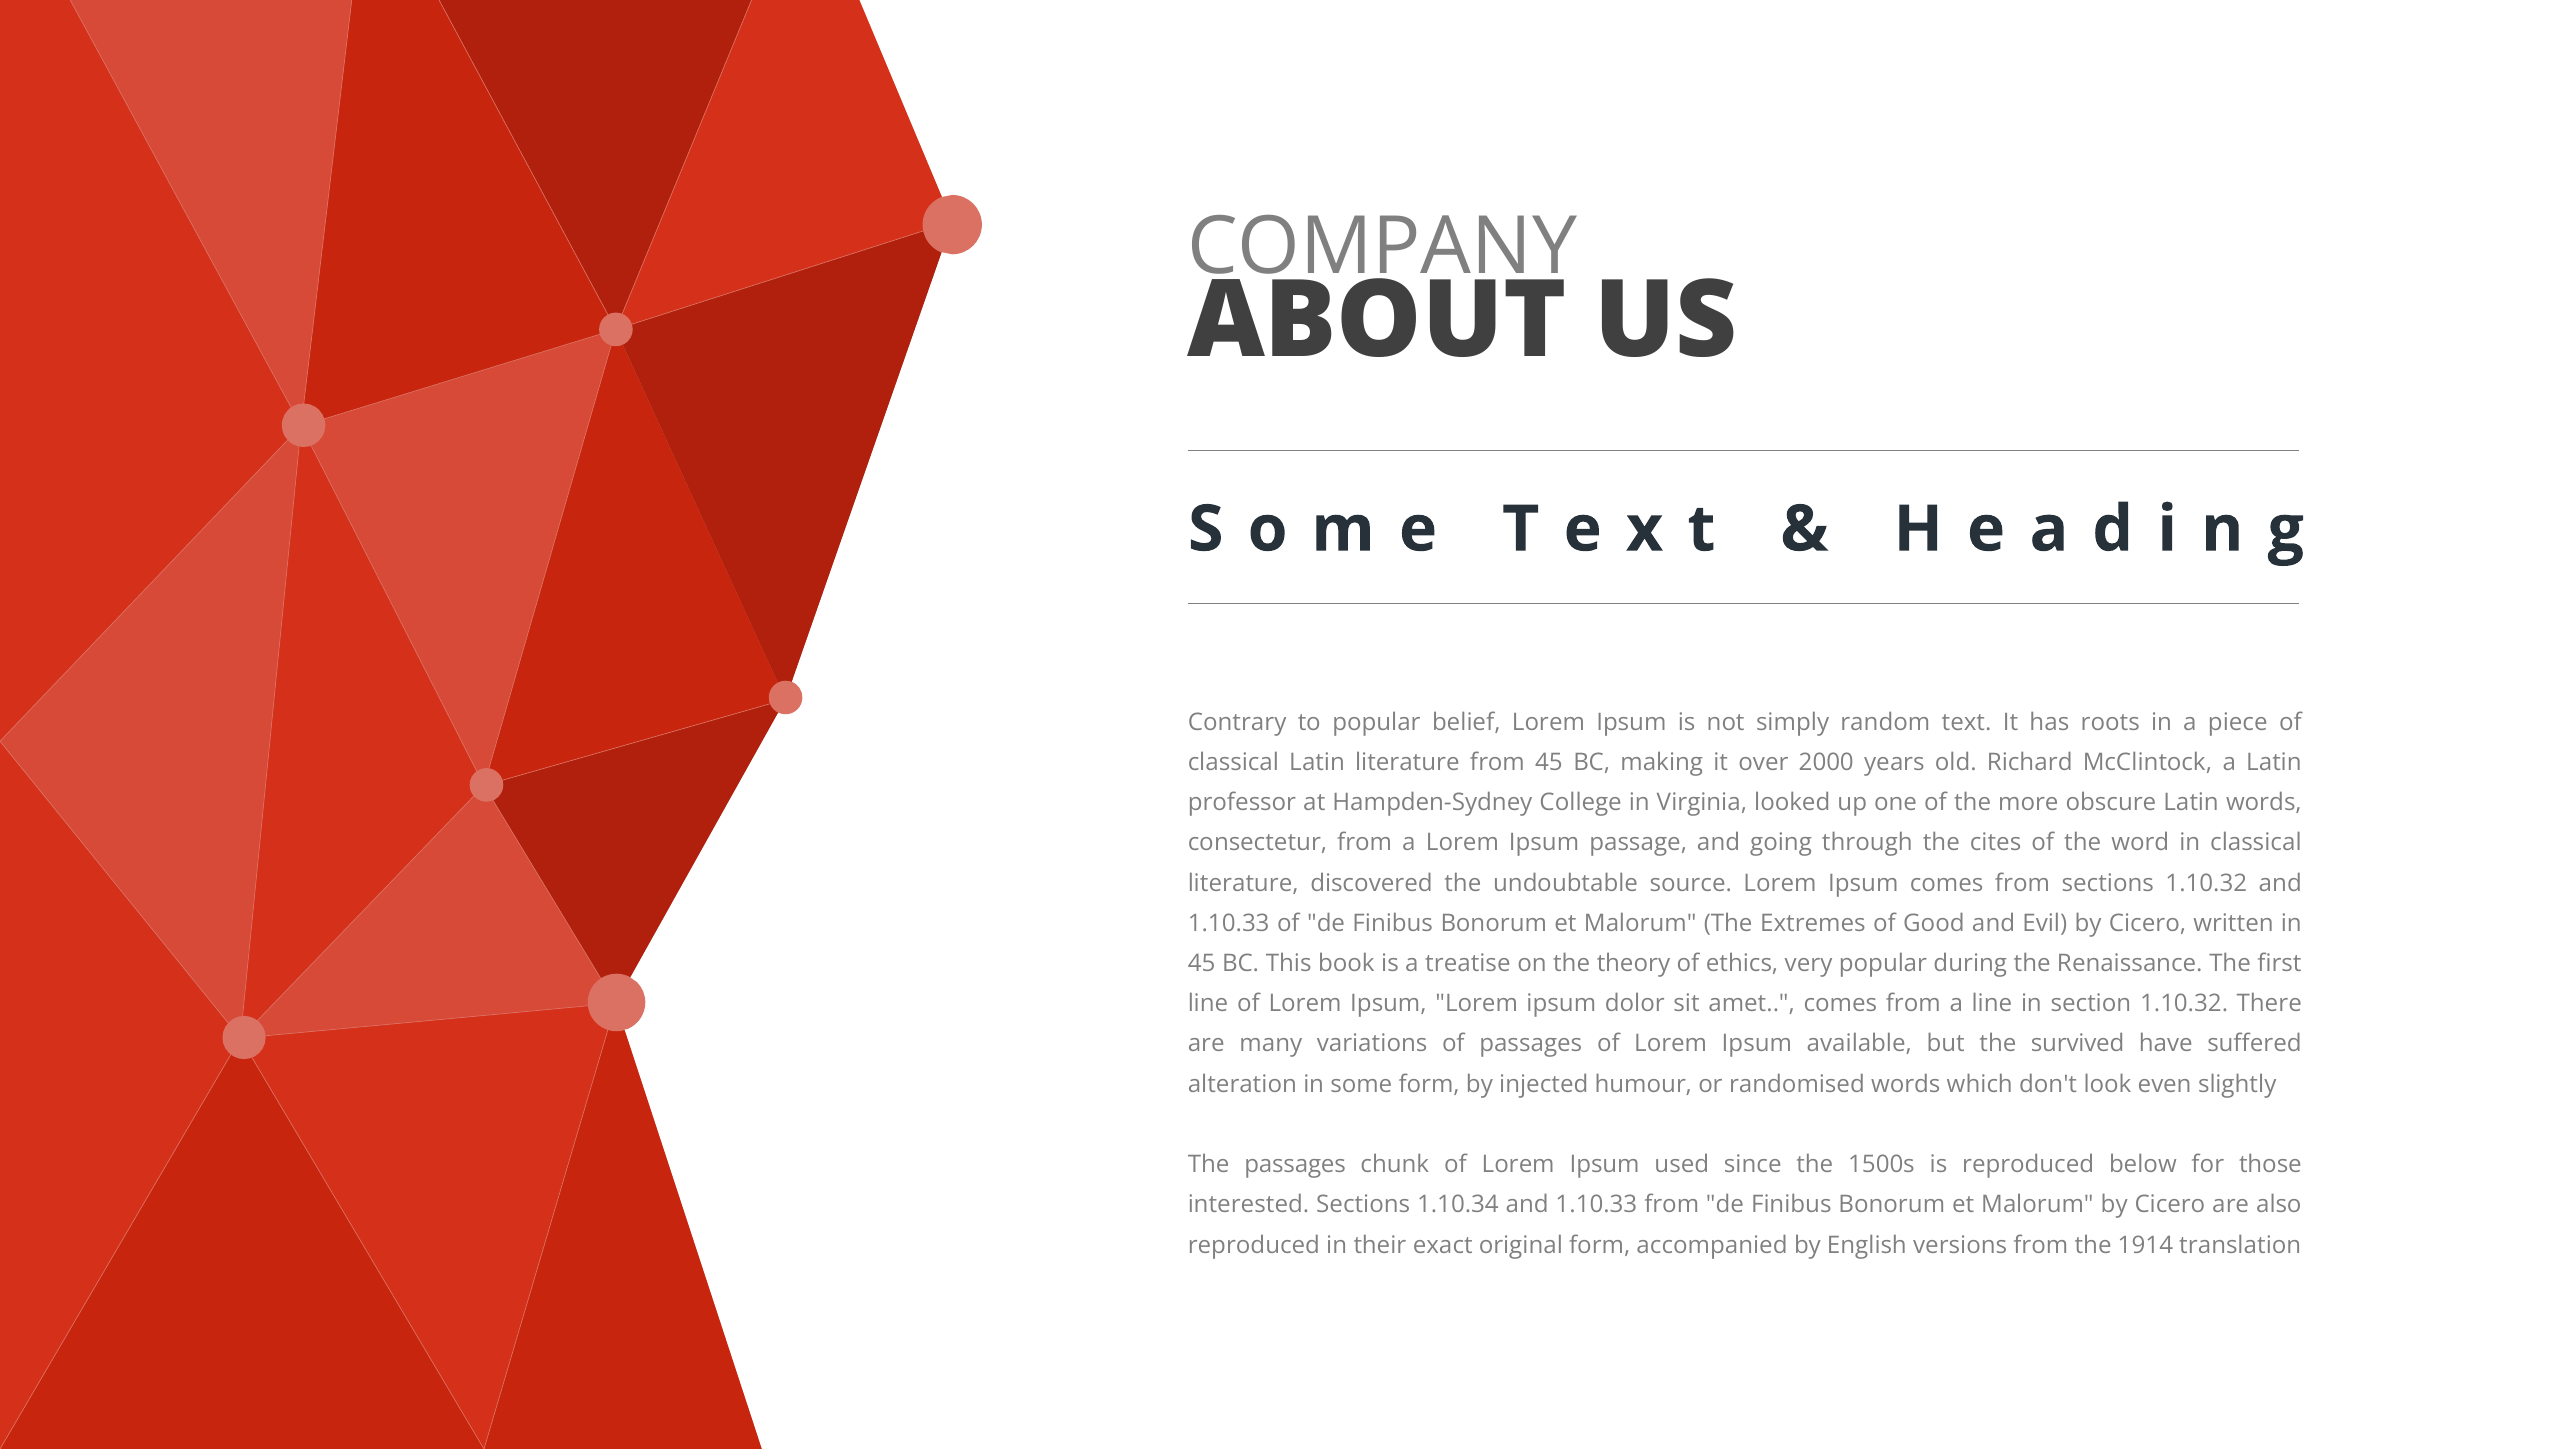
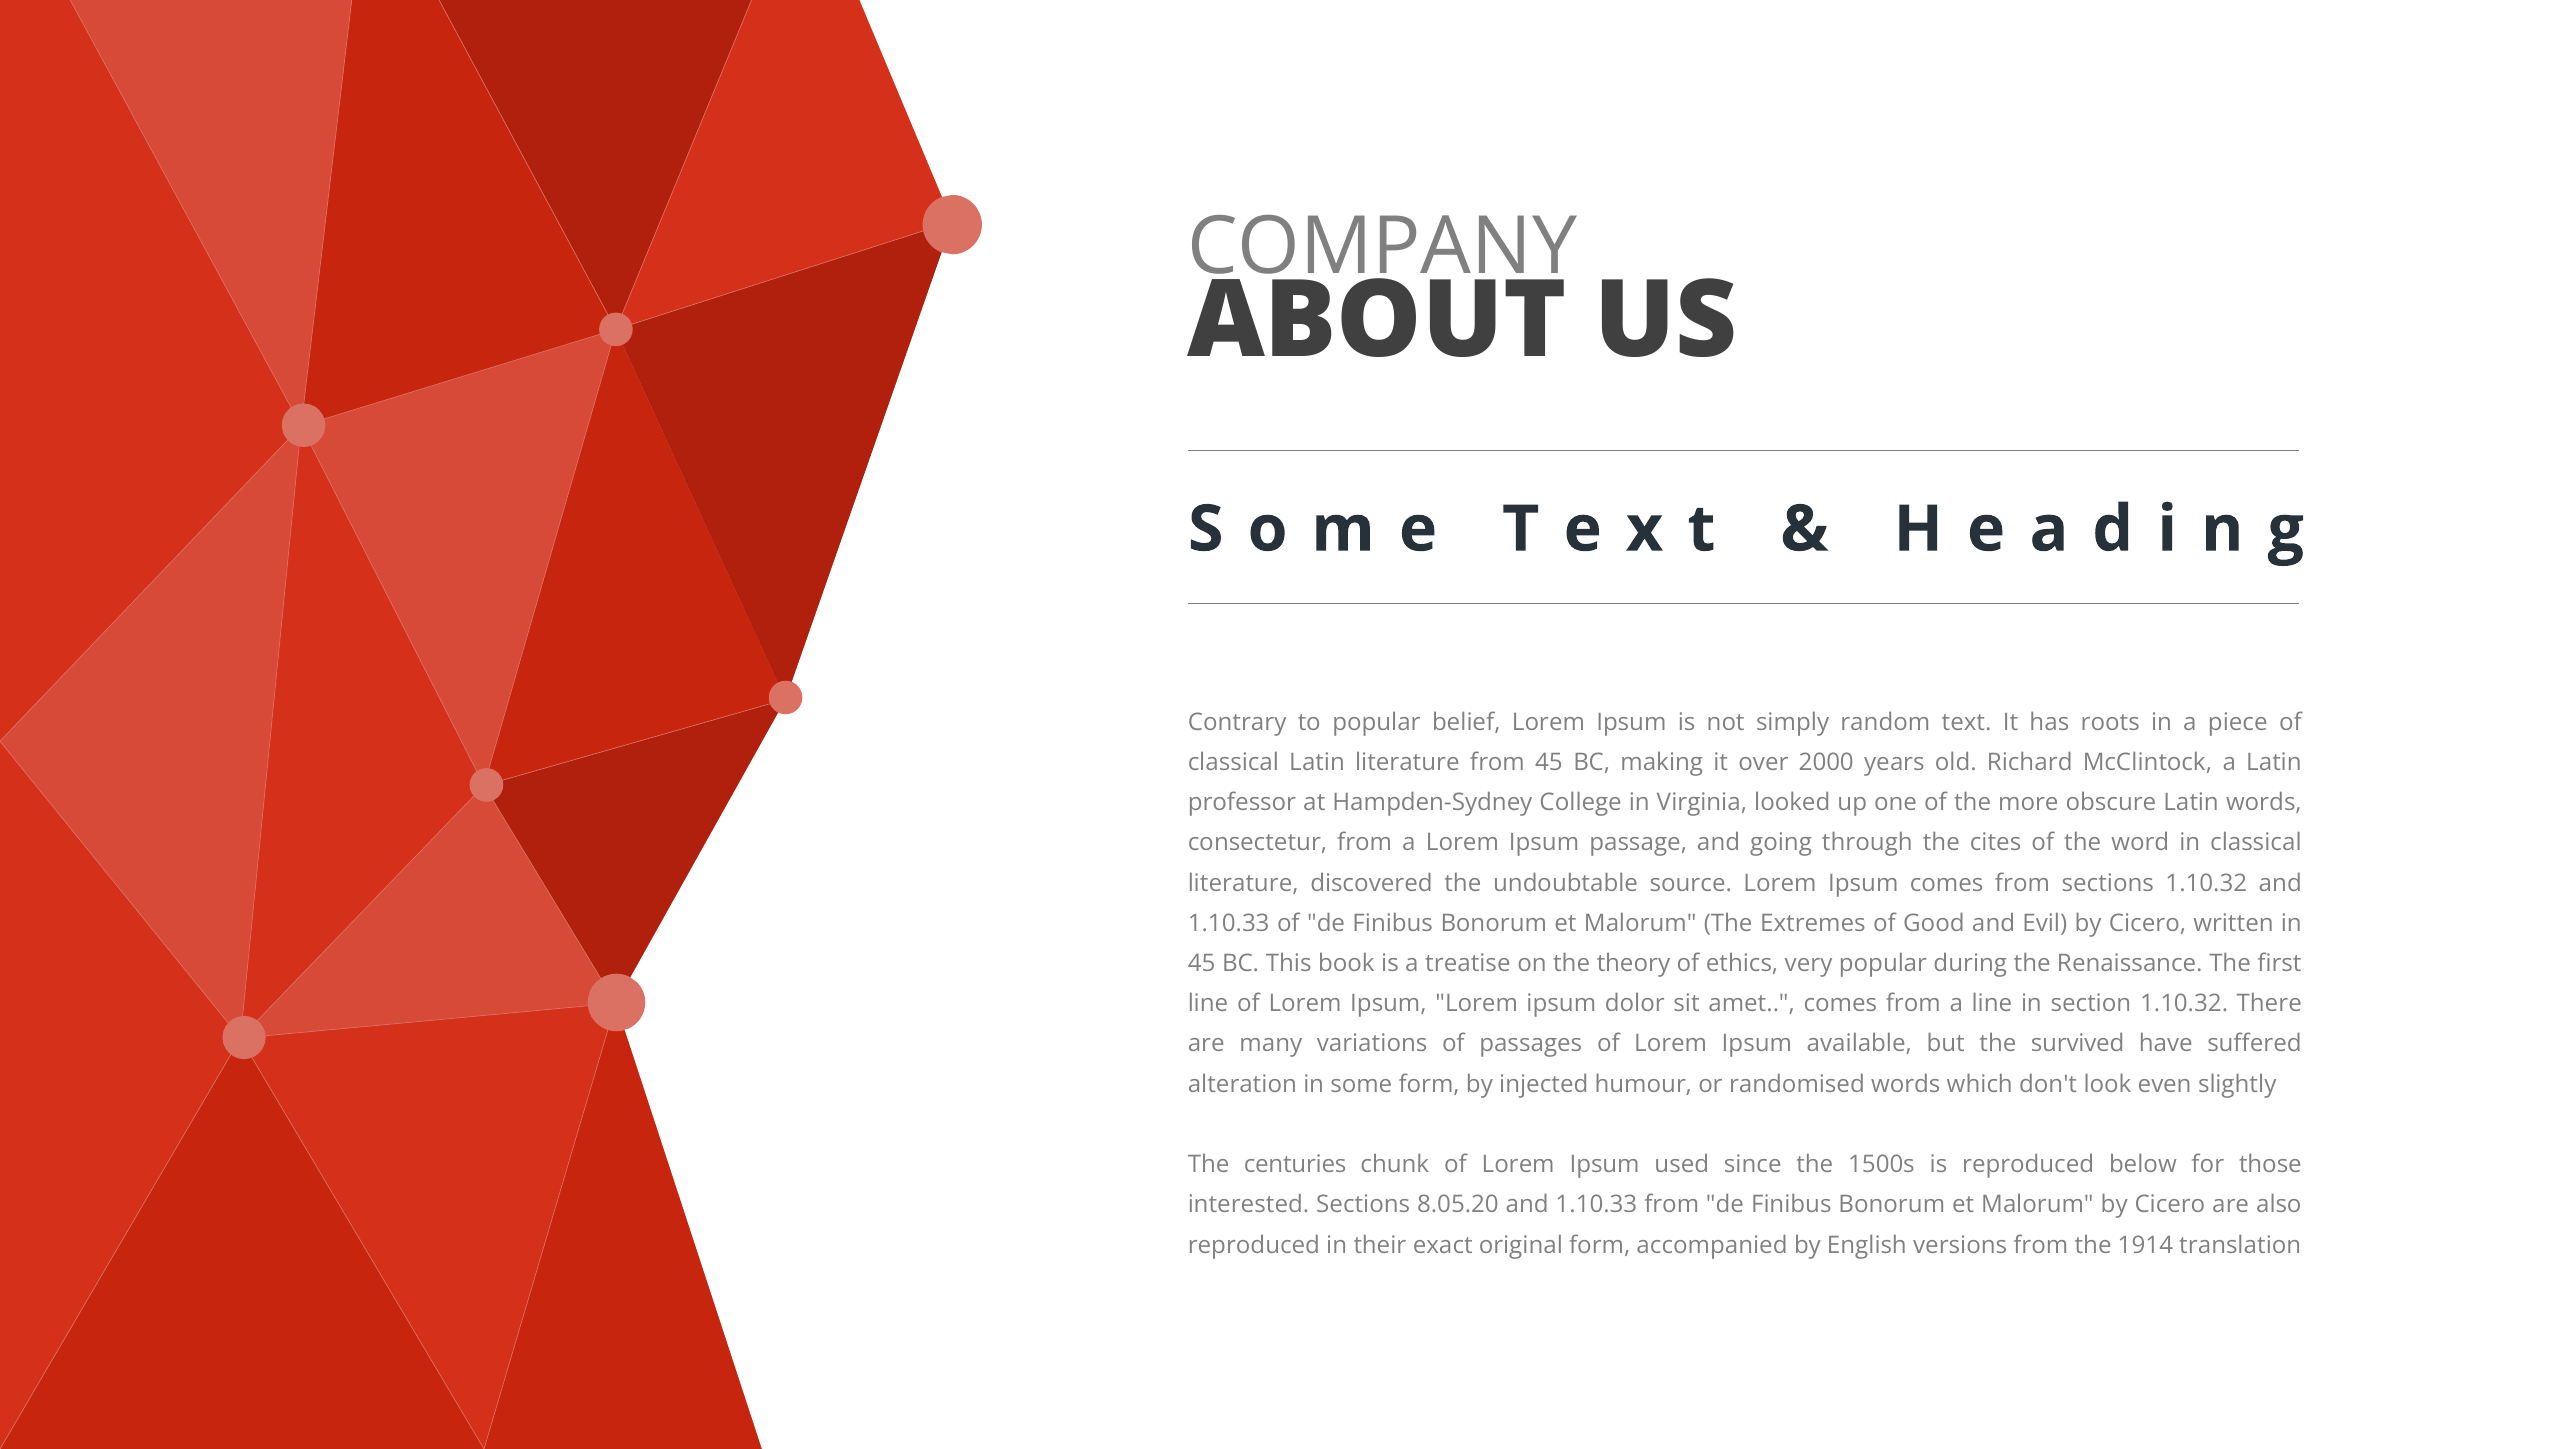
The passages: passages -> centuries (1295, 1165)
1.10.34: 1.10.34 -> 8.05.20 (1458, 1205)
